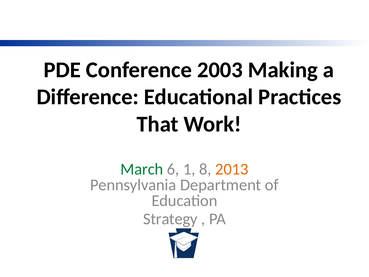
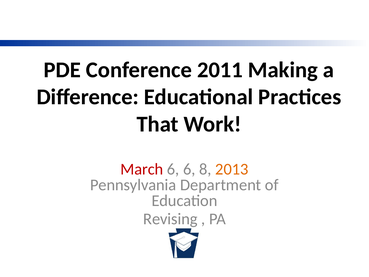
2003: 2003 -> 2011 (220, 70)
March colour: green -> red (142, 169)
6 1: 1 -> 6 (189, 169)
Strategy: Strategy -> Revising (170, 219)
